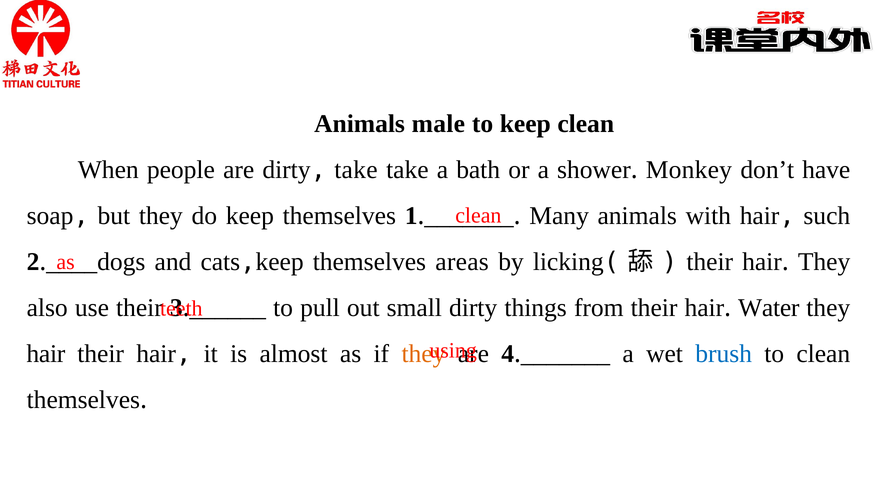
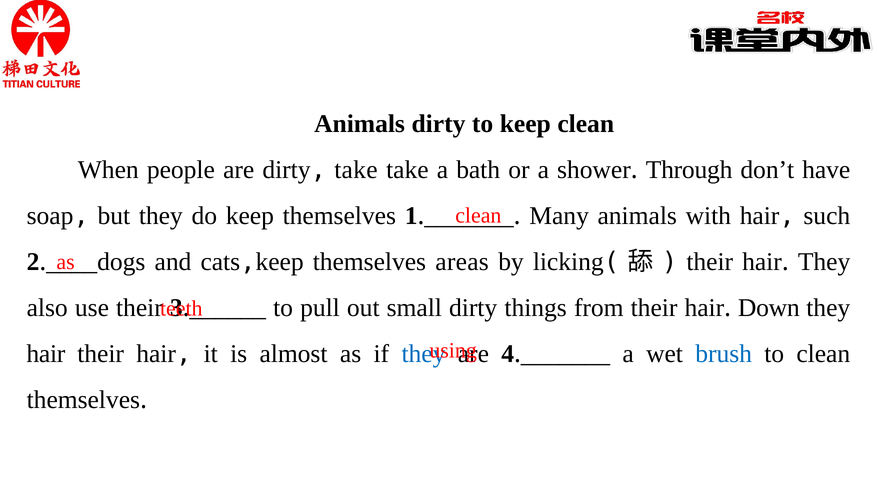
male: male -> dirty (438, 124)
Monkey: Monkey -> Through (689, 170)
Water: Water -> Down (769, 308)
they colour: orange -> blue (423, 354)
